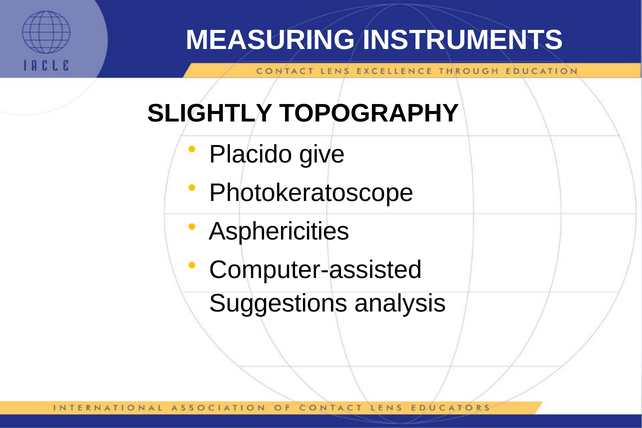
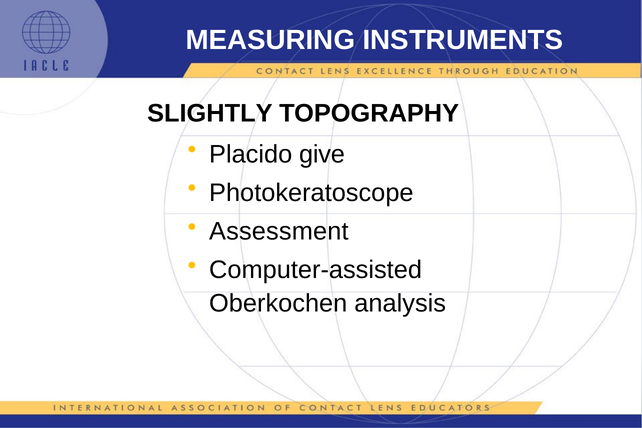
Asphericities: Asphericities -> Assessment (279, 231)
Suggestions: Suggestions -> Oberkochen (278, 303)
